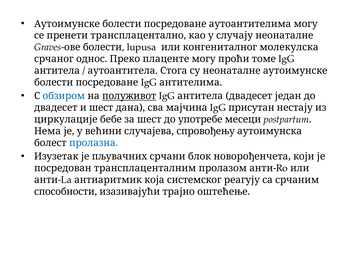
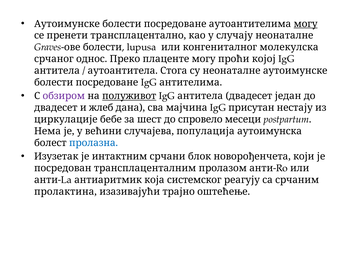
могу underline: none -> present (306, 24)
томе: томе -> којој (264, 59)
обзиром colour: blue -> purple (64, 96)
и шест: шест -> жлеб (101, 108)
употребе: употребе -> спровело (200, 119)
спровођењу: спровођењу -> популација (206, 131)
пљувачних: пљувачних -> интактним (120, 156)
способности: способности -> пролактина (65, 191)
